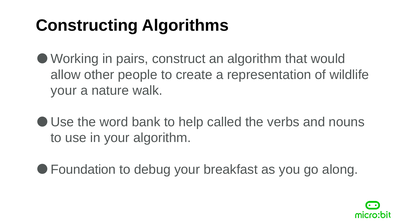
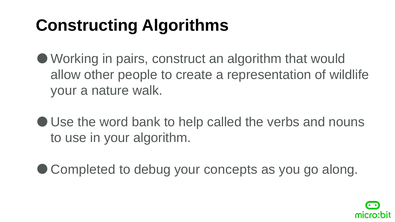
Foundation: Foundation -> Completed (83, 170)
breakfast: breakfast -> concepts (231, 170)
